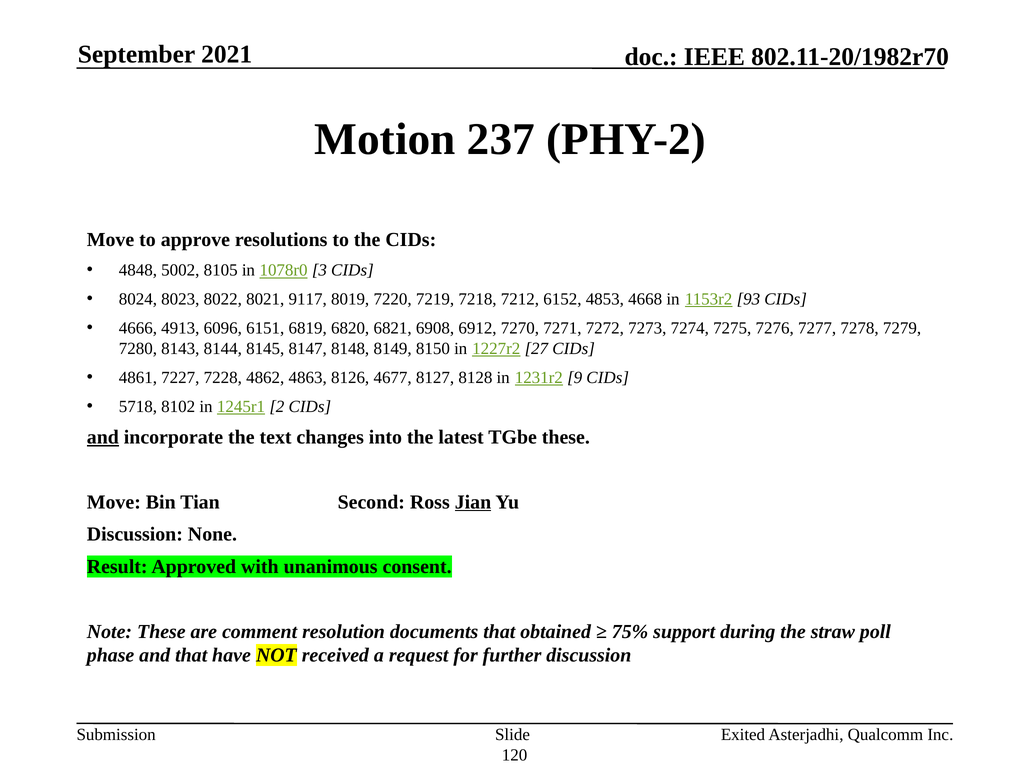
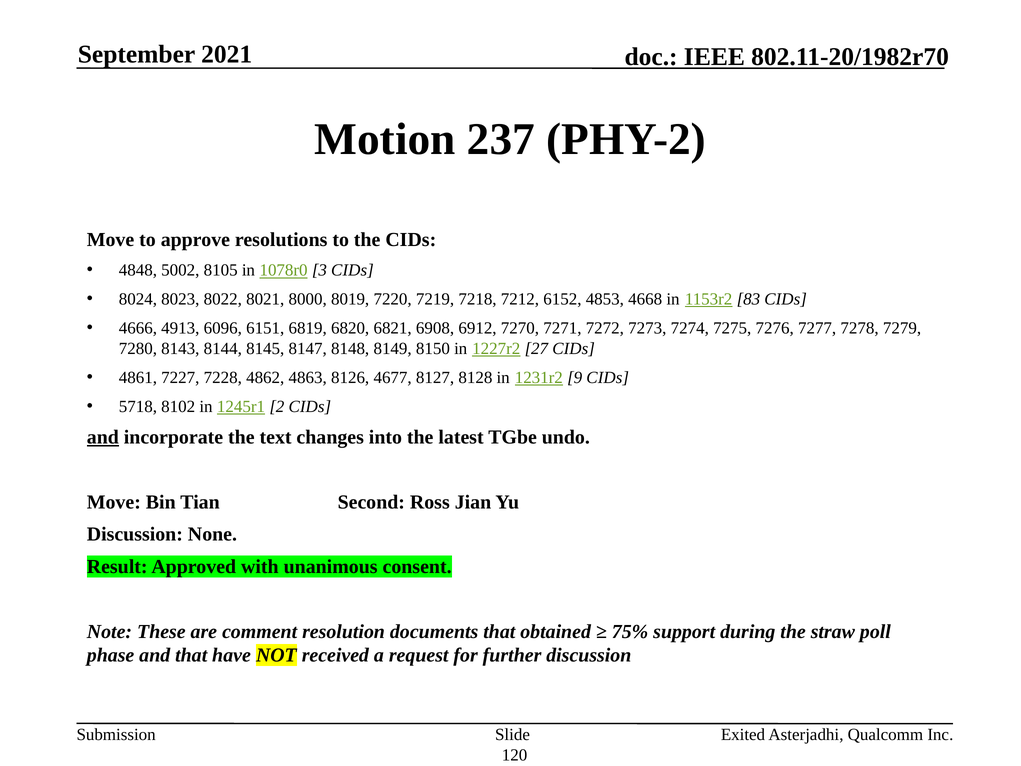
9117: 9117 -> 8000 (308, 299)
93: 93 -> 83 (748, 299)
TGbe these: these -> undo (566, 437)
Jian underline: present -> none (473, 502)
